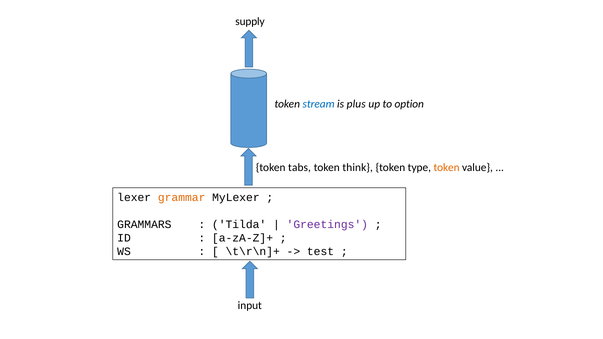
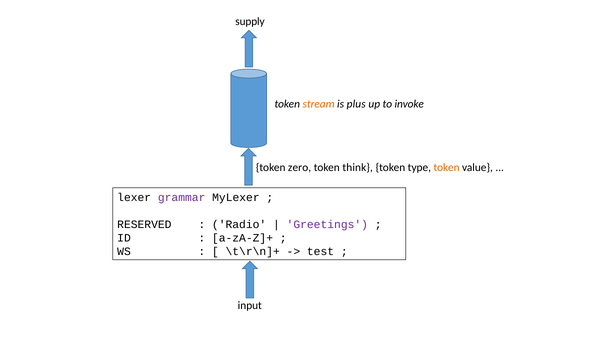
stream colour: blue -> orange (319, 104)
option: option -> invoke (409, 104)
tabs: tabs -> zero (300, 168)
grammar colour: orange -> purple (182, 198)
GRAMMARS: GRAMMARS -> RESERVED (144, 225)
Tilda: Tilda -> Radio (239, 225)
